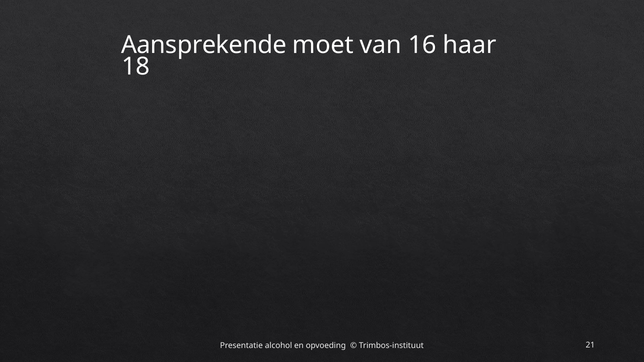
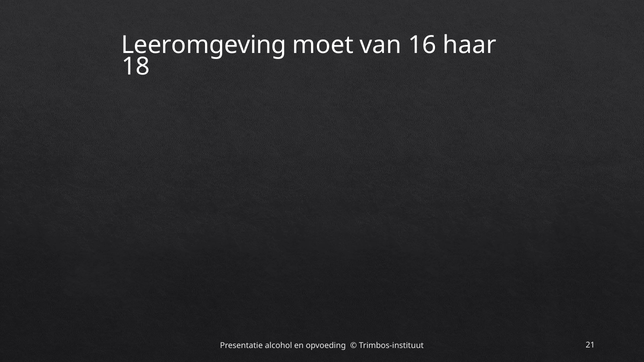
Aansprekende: Aansprekende -> Leeromgeving (204, 45)
